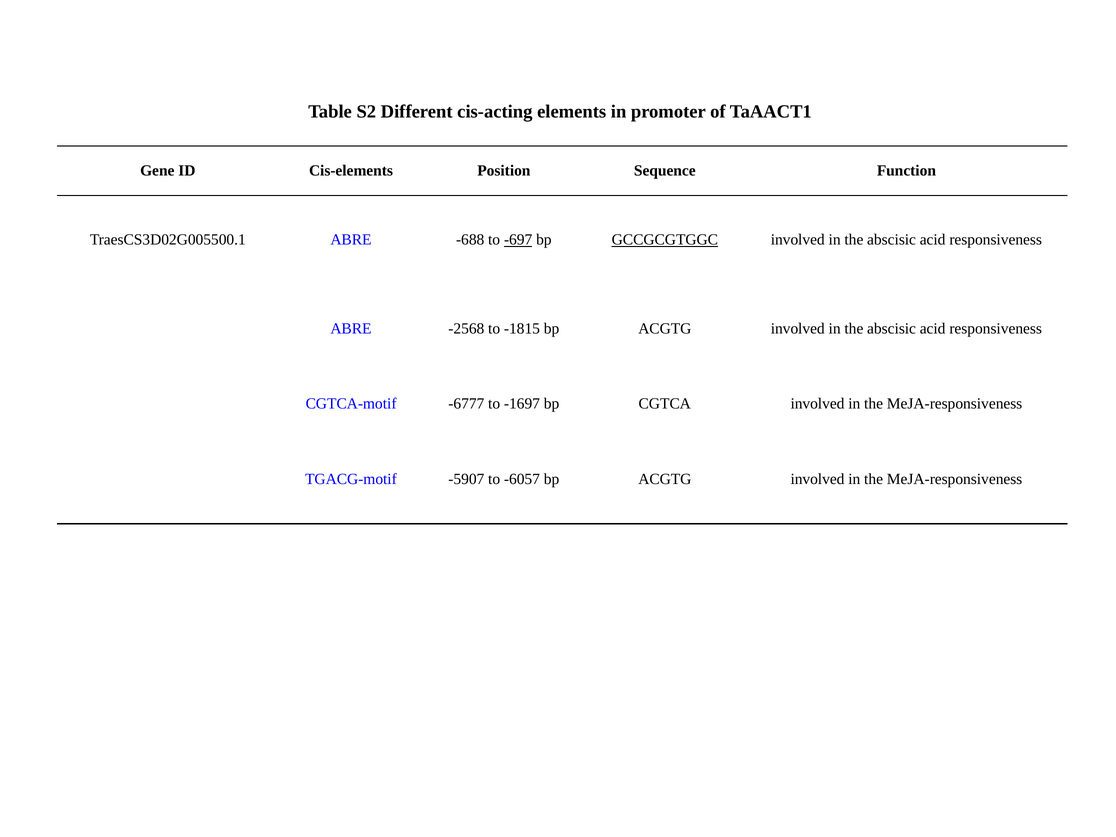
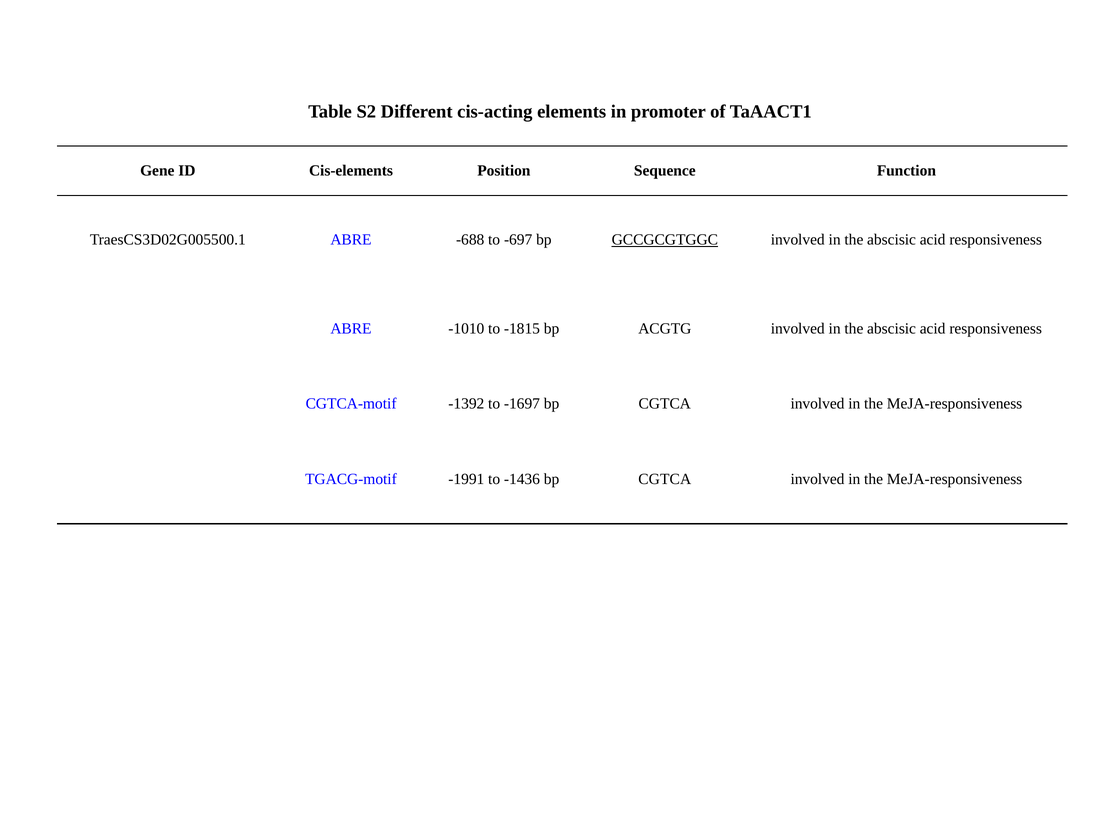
-697 underline: present -> none (518, 240)
-2568: -2568 -> -1010 (466, 329)
-6777: -6777 -> -1392 (466, 403)
-5907: -5907 -> -1991 (466, 479)
-6057: -6057 -> -1436 (522, 479)
ACGTG: ACGTG -> CGTCA (665, 479)
